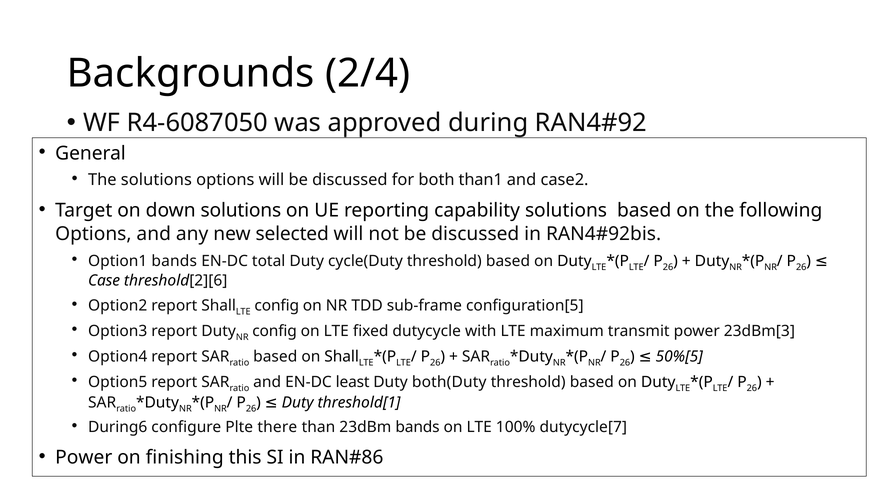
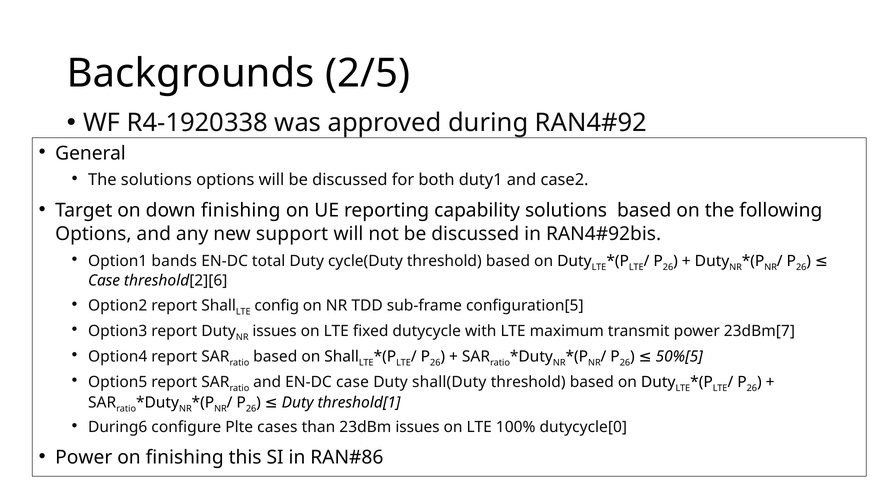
2/4: 2/4 -> 2/5 (368, 74)
R4-6087050: R4-6087050 -> R4-1920338 (197, 123)
than1: than1 -> duty1 (481, 180)
down solutions: solutions -> finishing (241, 211)
selected: selected -> support (292, 234)
NR config: config -> issues (275, 331)
23dBm[3: 23dBm[3 -> 23dBm[7 (759, 331)
EN-DC least: least -> case (352, 382)
both(Duty: both(Duty -> shall(Duty (449, 382)
there: there -> cases (277, 427)
23dBm bands: bands -> issues (418, 427)
dutycycle[7: dutycycle[7 -> dutycycle[0 (583, 427)
